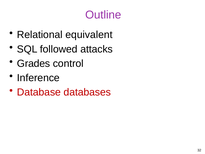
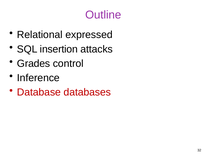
equivalent: equivalent -> expressed (89, 35)
followed: followed -> insertion (59, 49)
